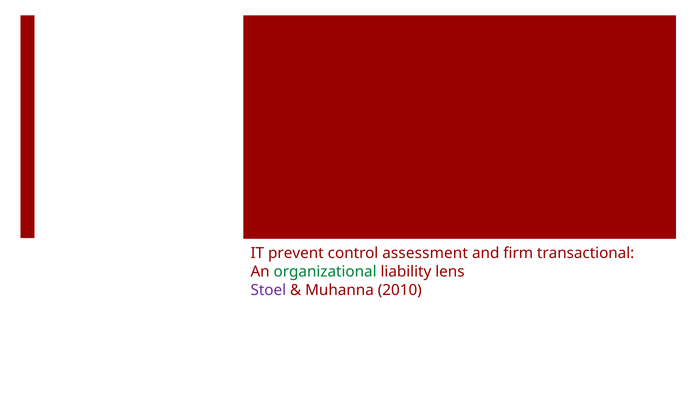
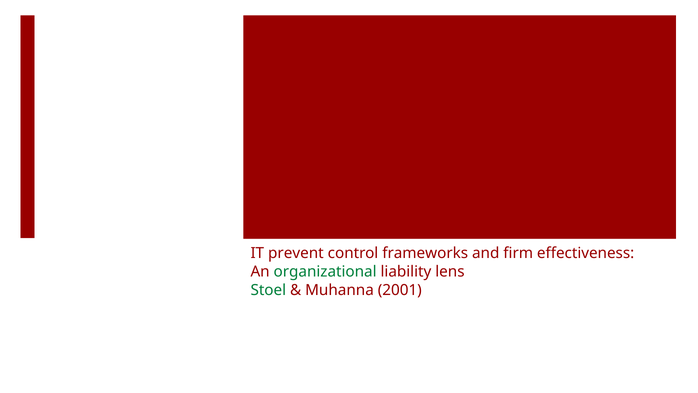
assessment: assessment -> frameworks (425, 253)
transactional: transactional -> effectiveness (586, 253)
Stoel colour: purple -> green (268, 290)
2010: 2010 -> 2001 (400, 290)
